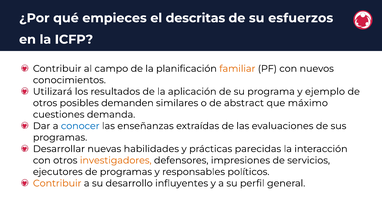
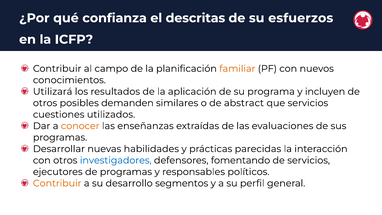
empieces: empieces -> confianza (115, 18)
ejemplo: ejemplo -> incluyen (325, 92)
que máximo: máximo -> servicios (308, 103)
demanda: demanda -> utilizados (111, 114)
conocer colour: blue -> orange (80, 126)
investigadores colour: orange -> blue (116, 160)
impresiones: impresiones -> fomentando (241, 160)
influyentes: influyentes -> segmentos (182, 183)
